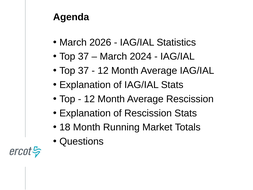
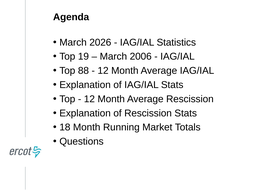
37: 37 -> 19 (83, 56)
2024: 2024 -> 2006 (141, 56)
37: 37 -> 88 (83, 71)
